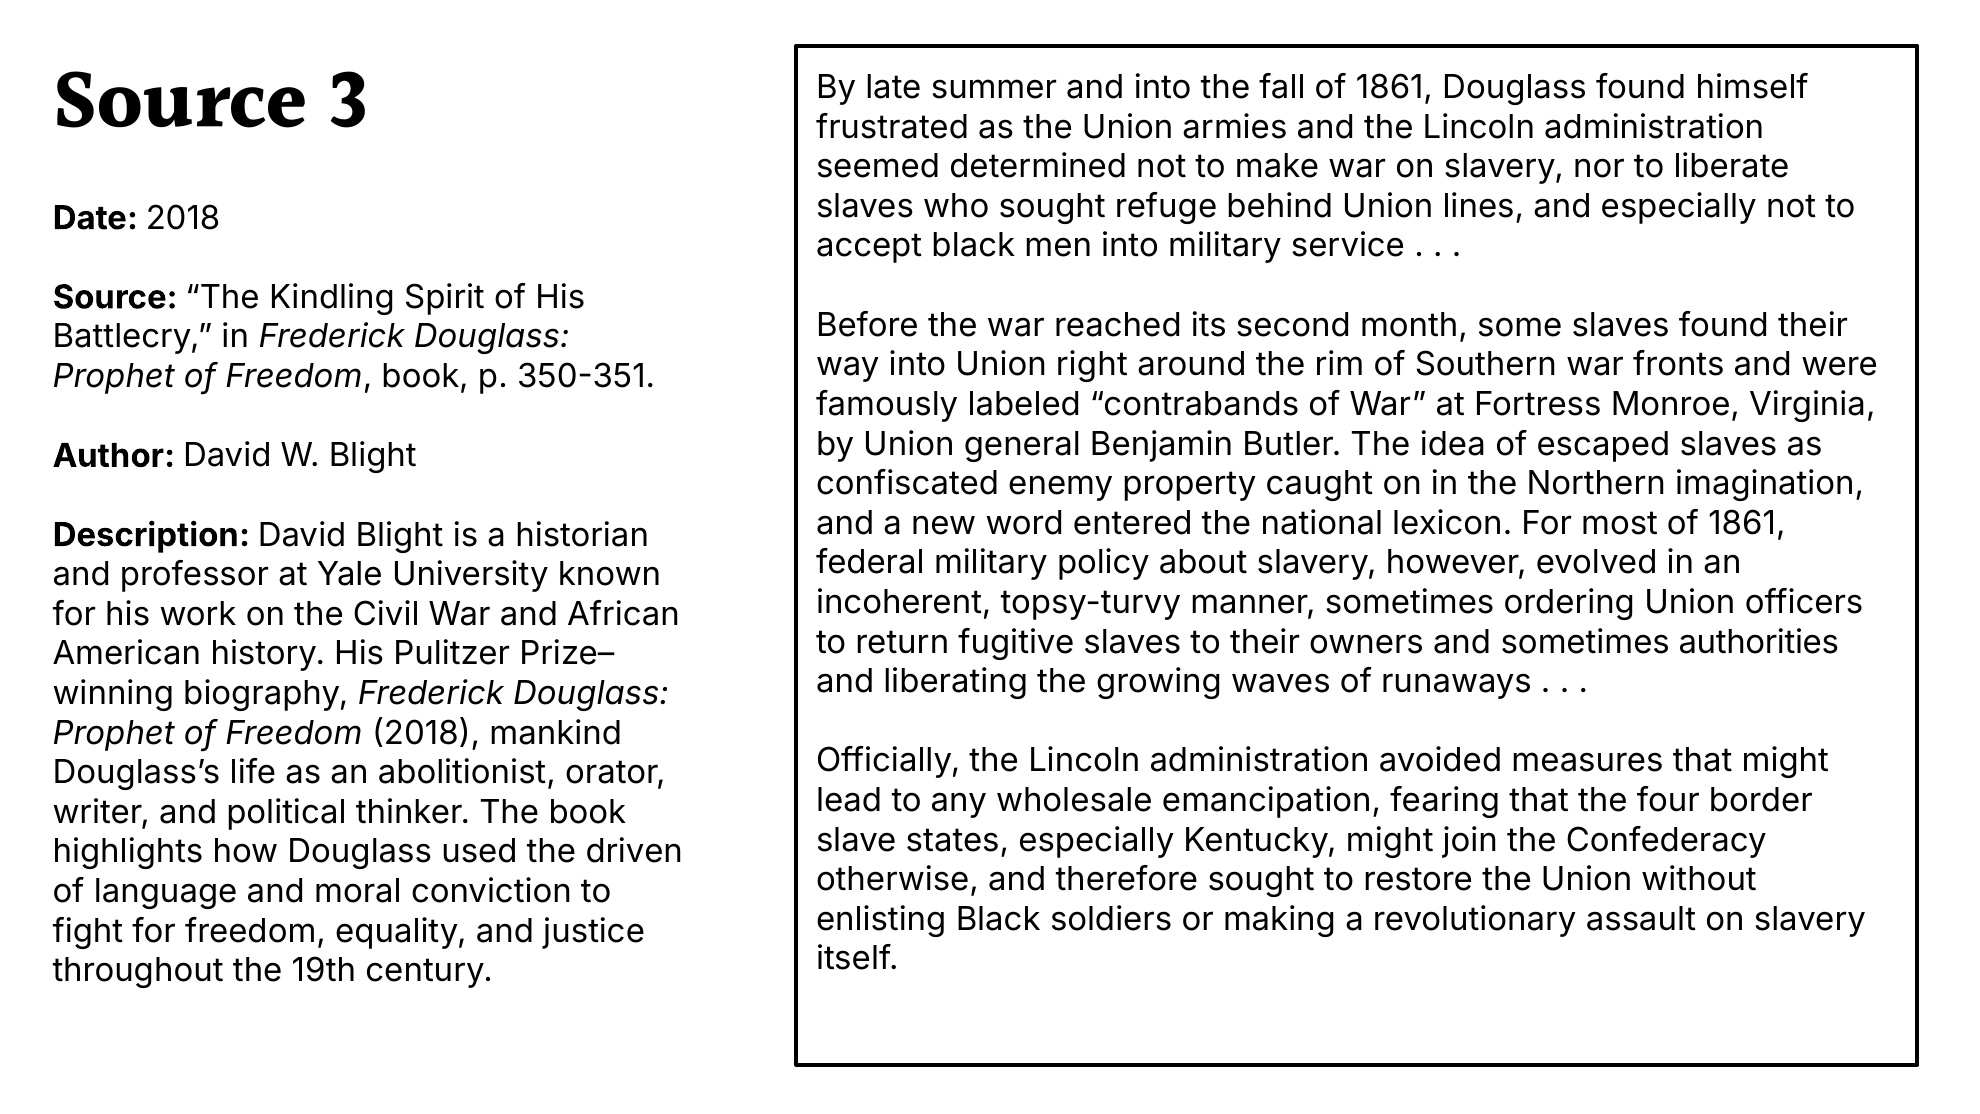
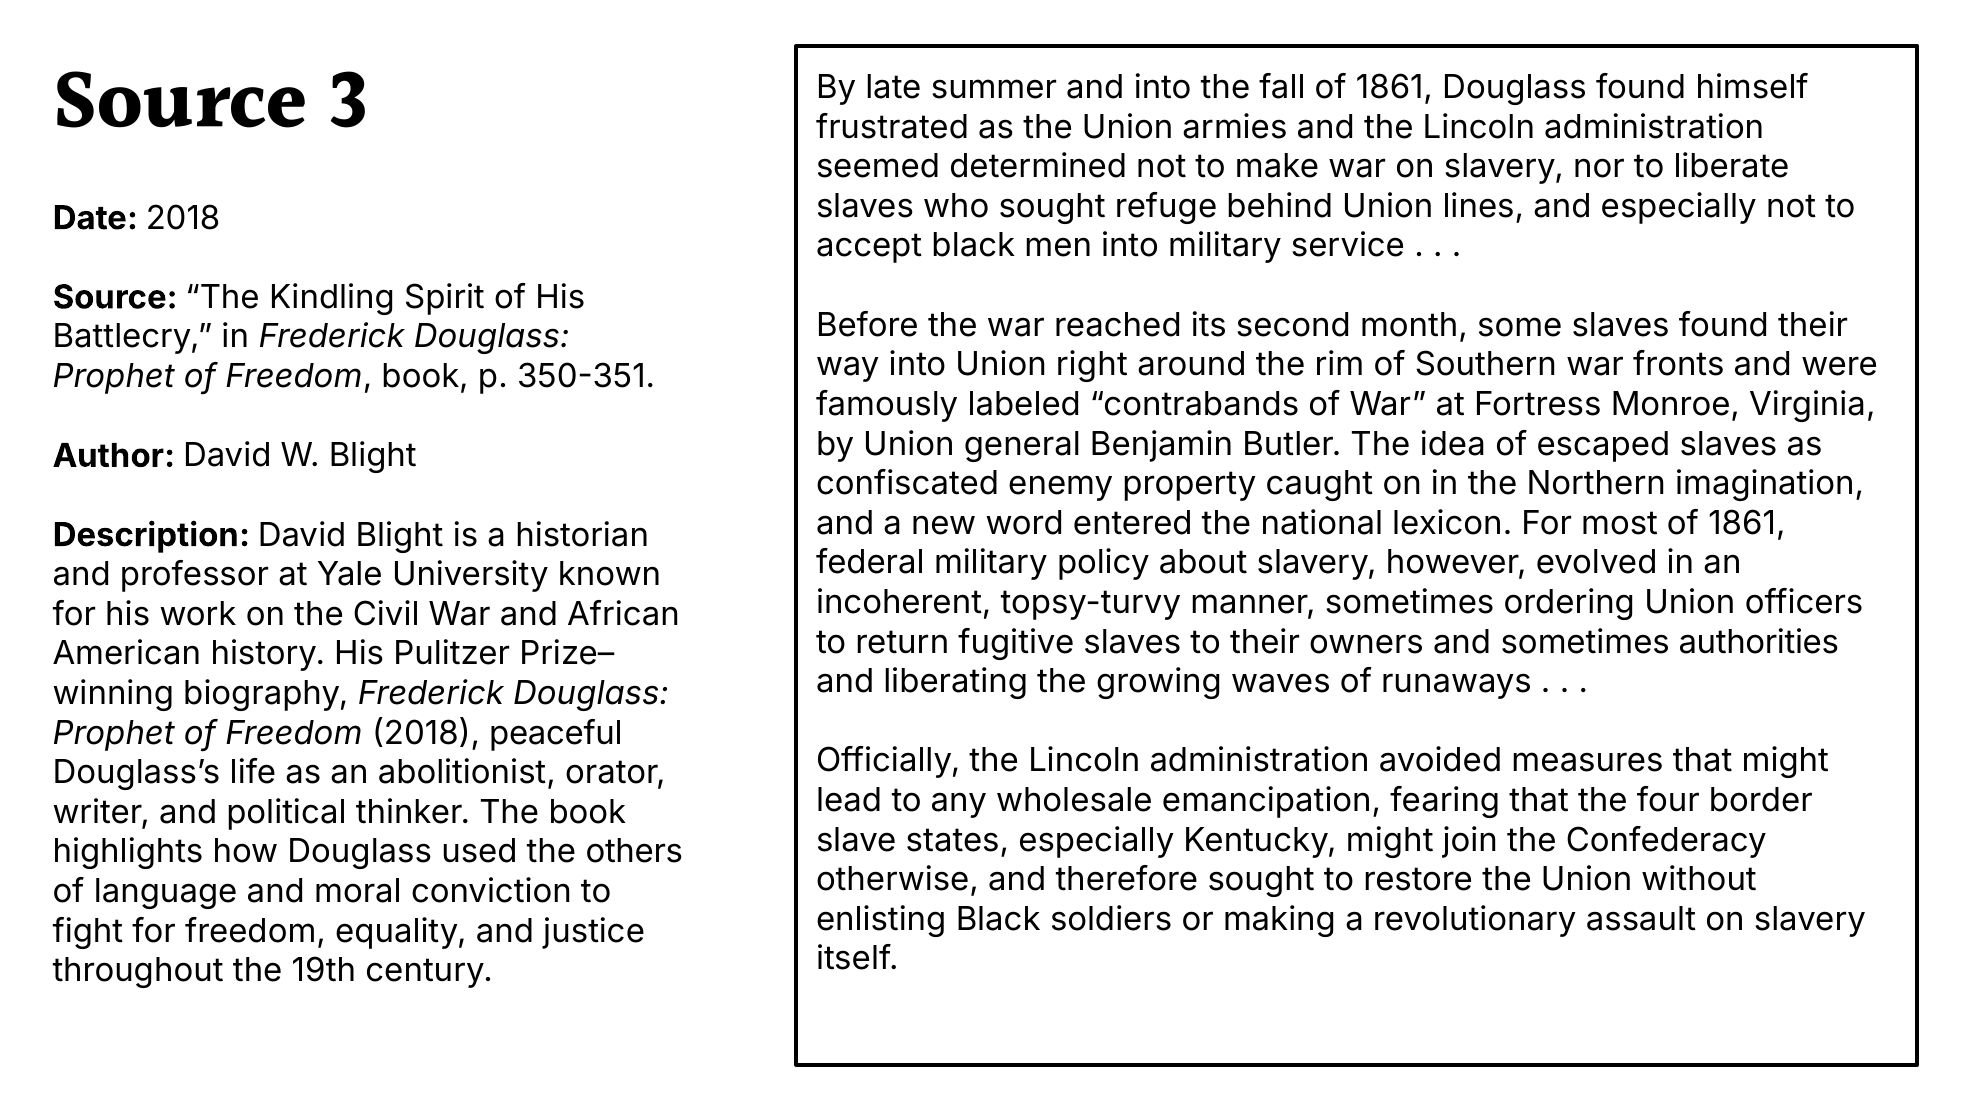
mankind: mankind -> peaceful (556, 733)
driven: driven -> others (634, 852)
